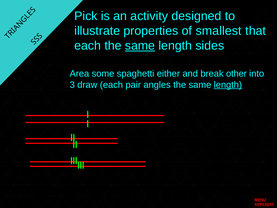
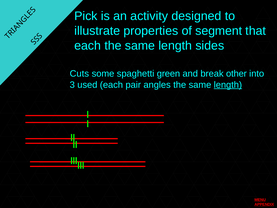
smallest: smallest -> segment (219, 31)
same underline: present -> none (140, 46)
Area: Area -> Cuts (79, 74)
either: either -> green (168, 74)
draw: draw -> used (87, 85)
